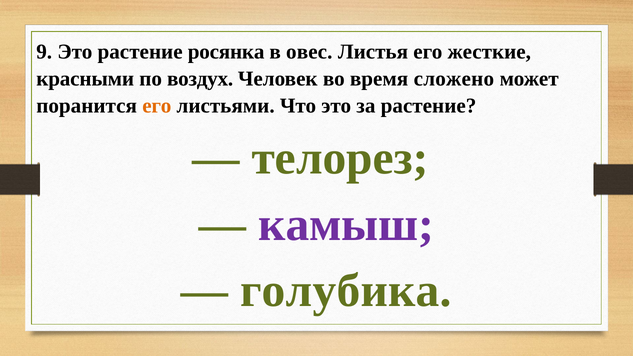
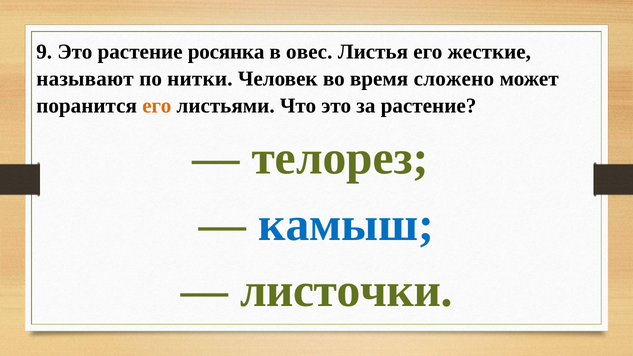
красными: красными -> называют (85, 79)
воздух: воздух -> нитки (200, 79)
камыш colour: purple -> blue (346, 224)
голубика: голубика -> листочки (346, 291)
